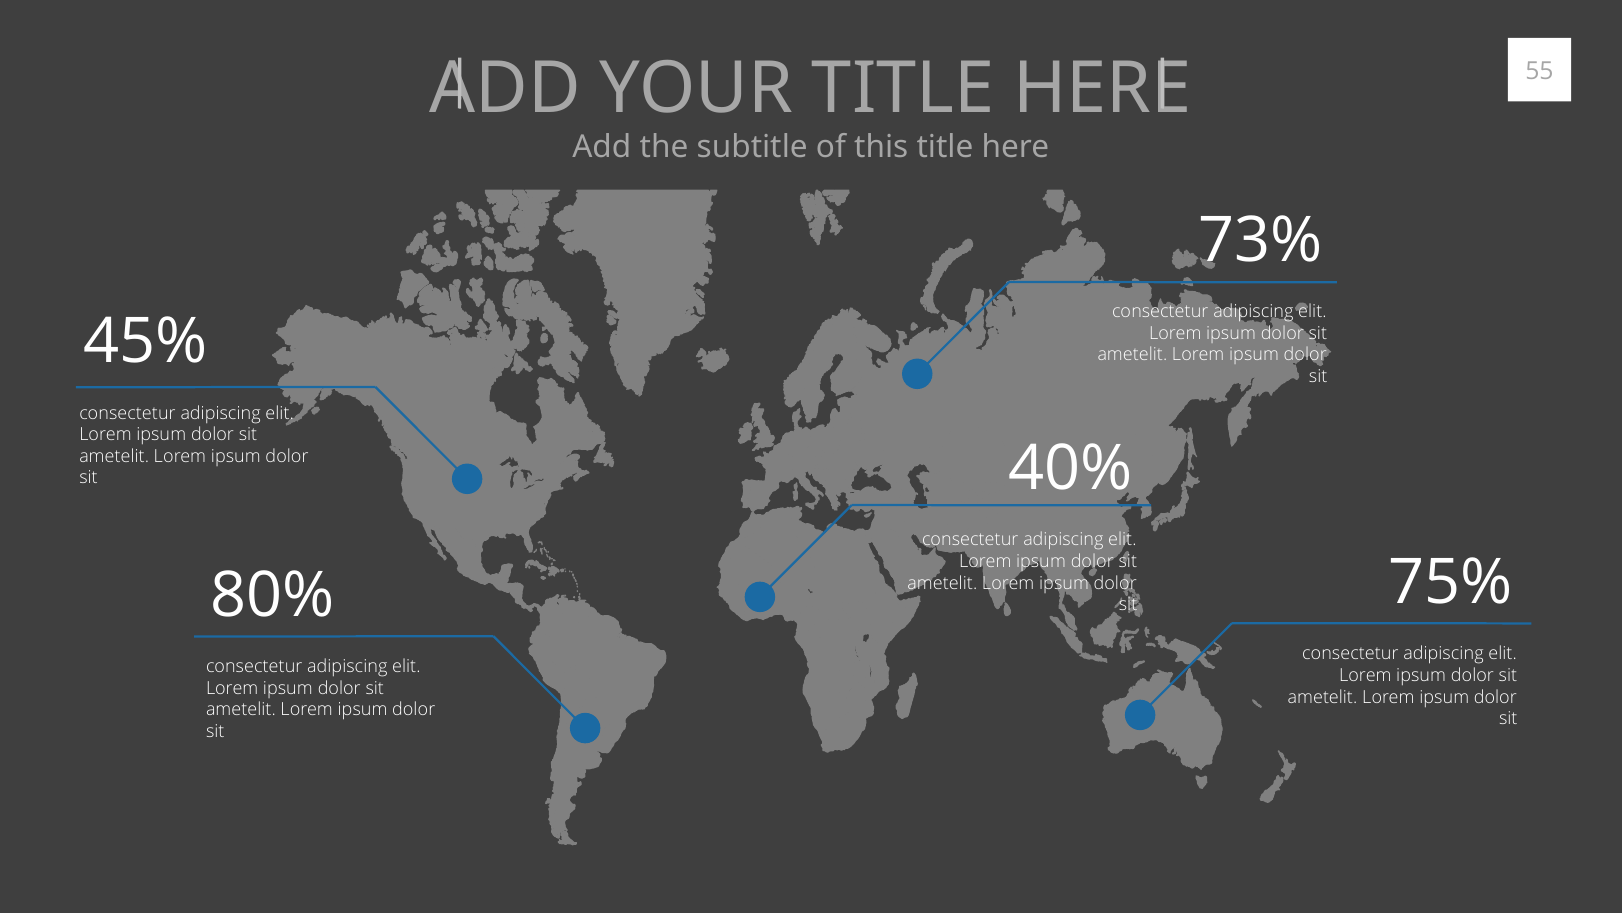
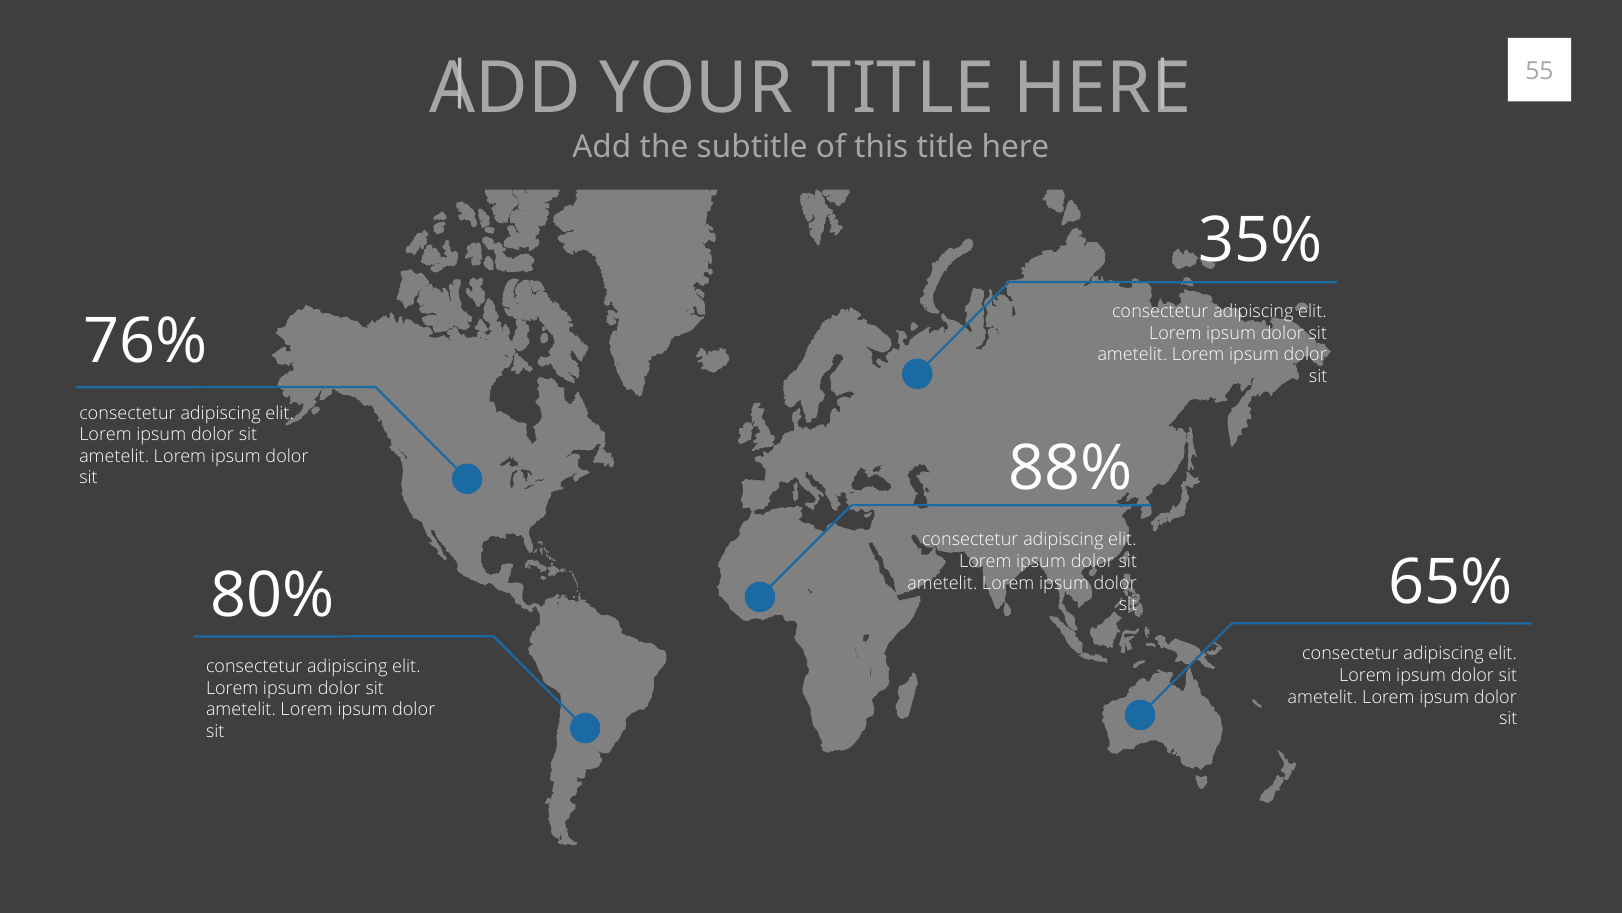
73%: 73% -> 35% (1261, 240)
45%: 45% -> 76% (146, 342)
40%: 40% -> 88% (1071, 468)
75%: 75% -> 65% (1451, 582)
